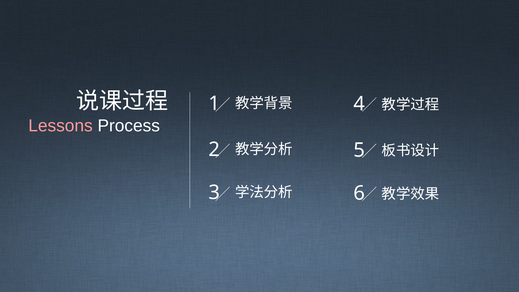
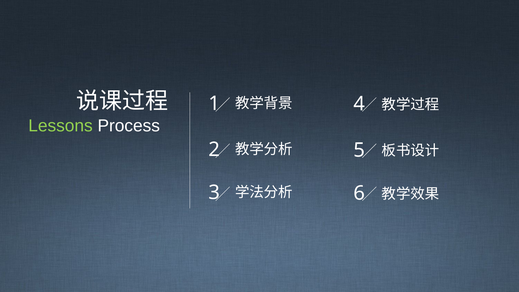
Lessons colour: pink -> light green (61, 126)
